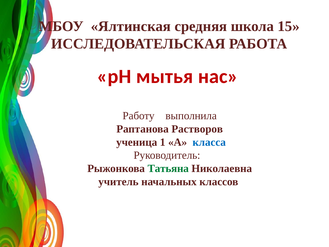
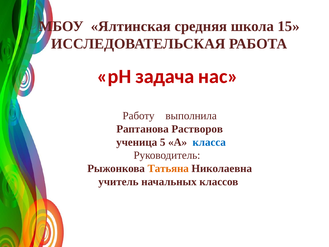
мытья: мытья -> задача (165, 76)
1: 1 -> 5 (163, 142)
Татьяна colour: green -> orange (168, 168)
